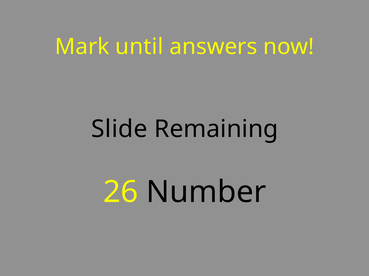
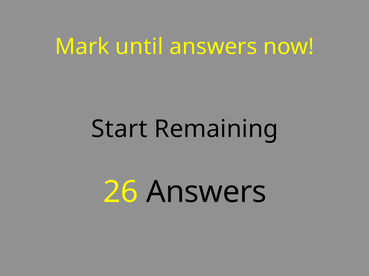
Slide: Slide -> Start (119, 129)
26 Number: Number -> Answers (206, 192)
